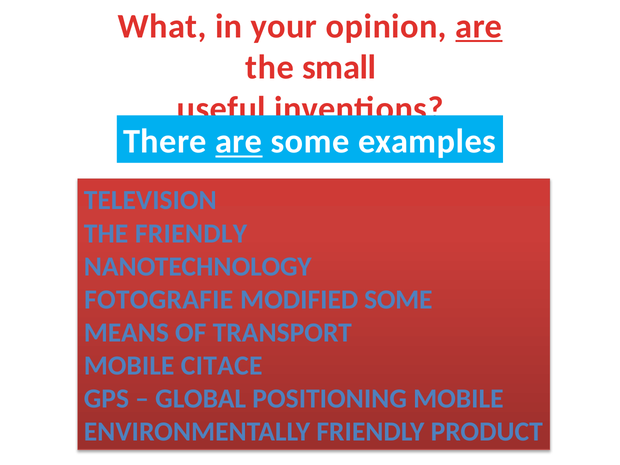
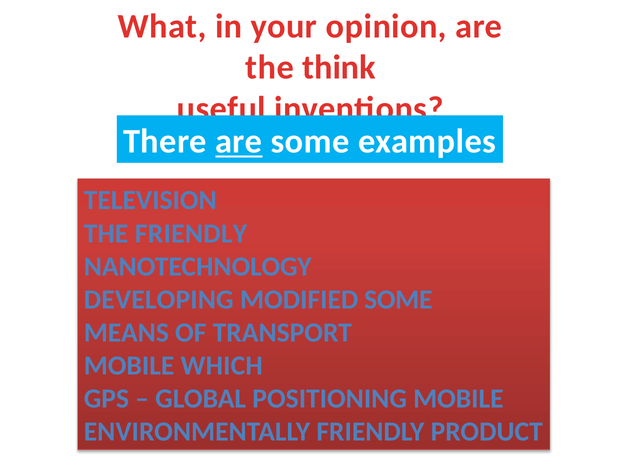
are underline: present -> none (479, 26)
small: small -> think (339, 68)
FOTOGRAFIE: FOTOGRAFIE -> DEVELOPING (159, 300)
CITACE: CITACE -> WHICH (222, 366)
